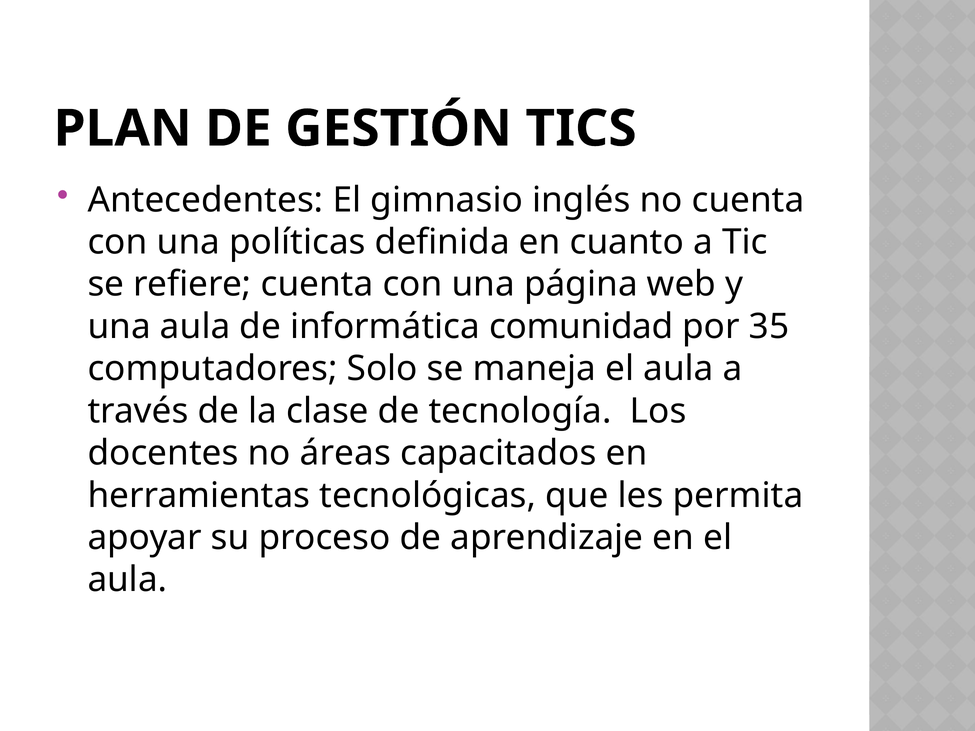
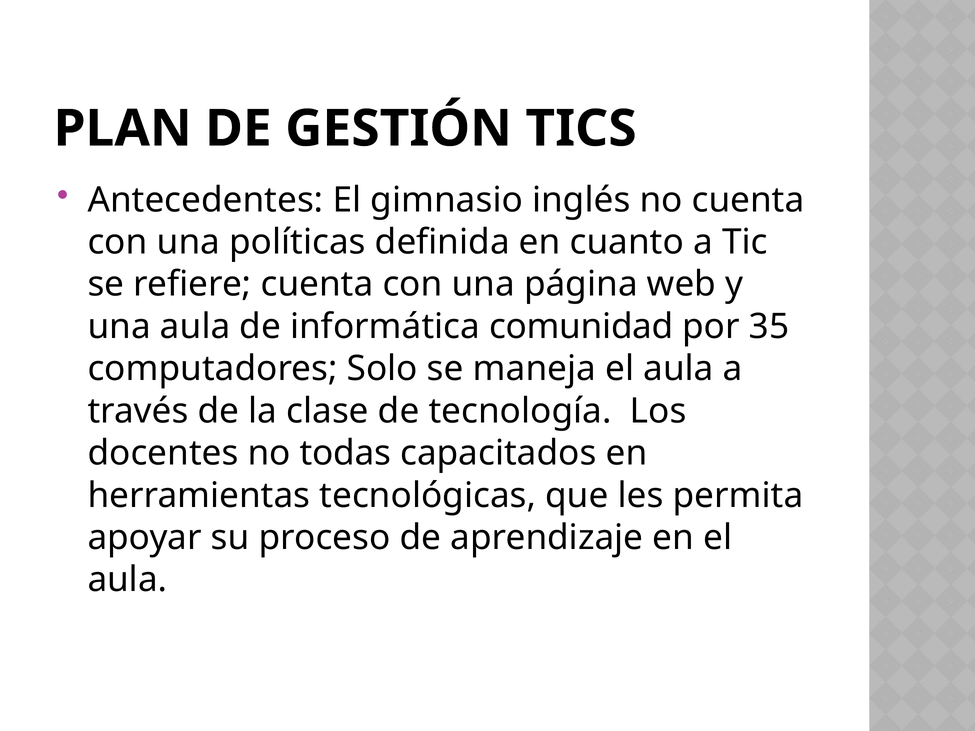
áreas: áreas -> todas (346, 453)
